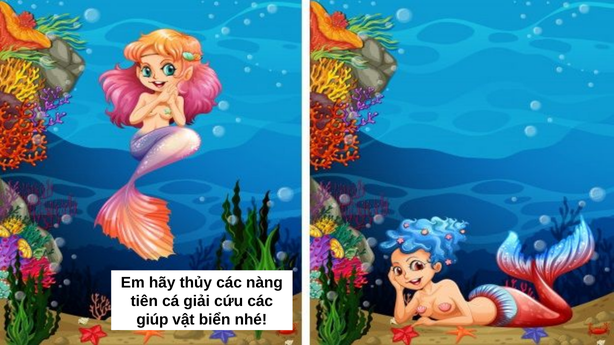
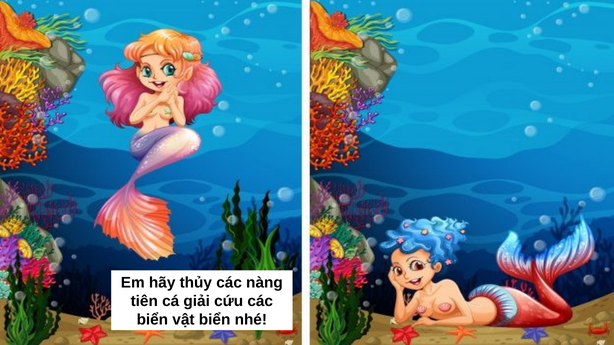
giúp: giúp -> biển (152, 320)
